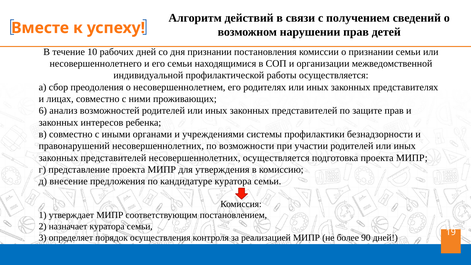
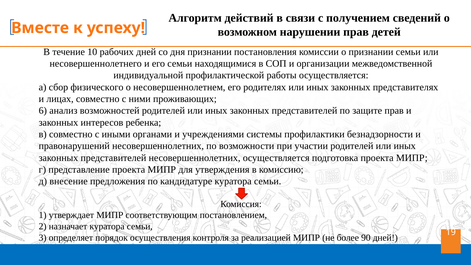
преодоления: преодоления -> физического (97, 87)
